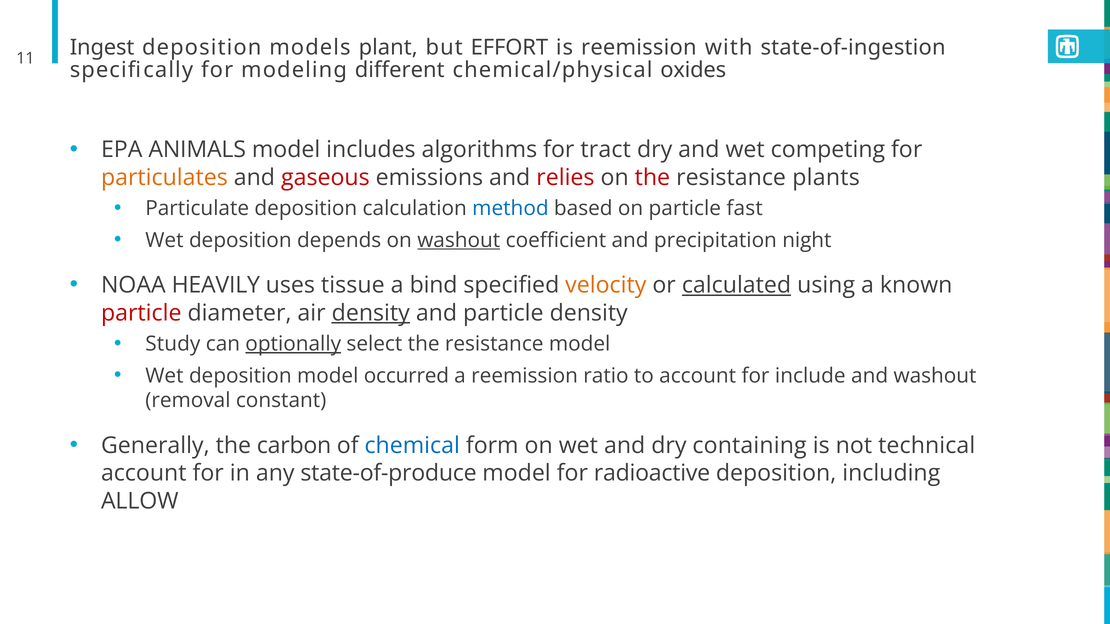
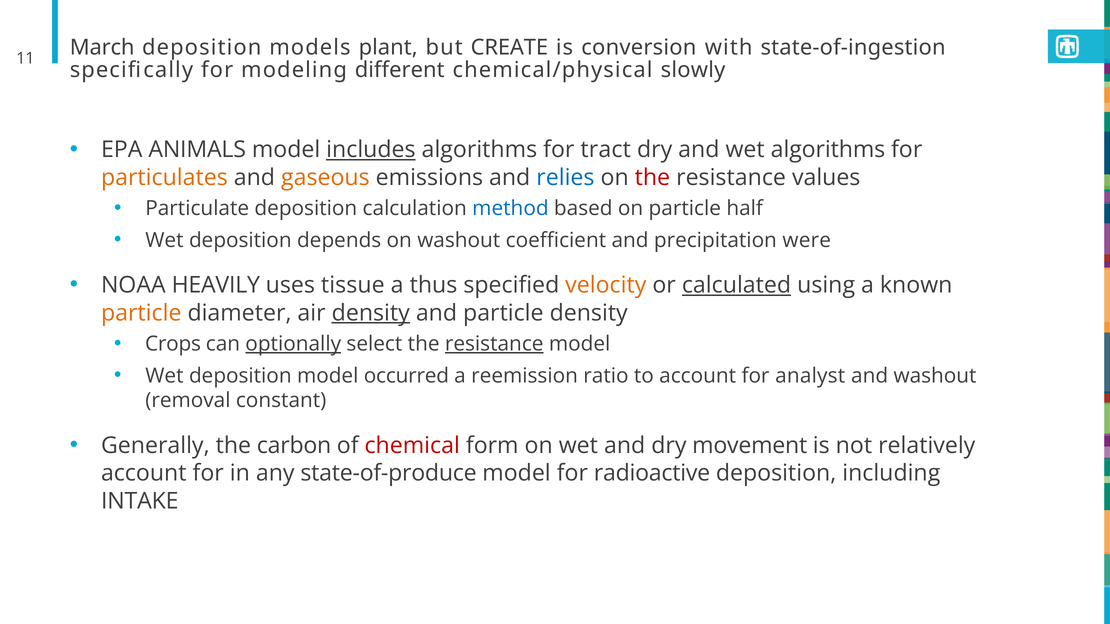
Ingest: Ingest -> March (102, 48)
EFFORT: EFFORT -> CREATE (509, 48)
is reemission: reemission -> conversion (639, 48)
oxides: oxides -> slowly (693, 70)
includes underline: none -> present (371, 150)
wet competing: competing -> algorithms (828, 150)
gaseous colour: red -> orange (325, 178)
relies colour: red -> blue (565, 178)
plants: plants -> values (826, 178)
fast: fast -> half (745, 208)
washout underline: present -> none (459, 240)
night: night -> were (807, 240)
bind: bind -> thus (434, 285)
particle colour: red -> orange (141, 313)
Study: Study -> Crops (173, 344)
resistance underline: none -> present (494, 344)
include: include -> analyst (810, 376)
chemical colour: blue -> red (412, 446)
containing: containing -> movement (750, 446)
technical: technical -> relatively (927, 446)
ALLOW: ALLOW -> INTAKE (140, 501)
